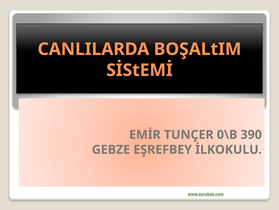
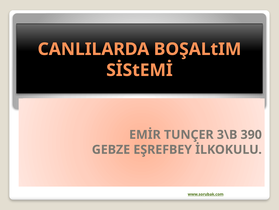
0\B: 0\B -> 3\B (227, 134)
